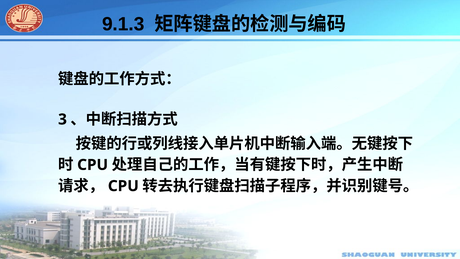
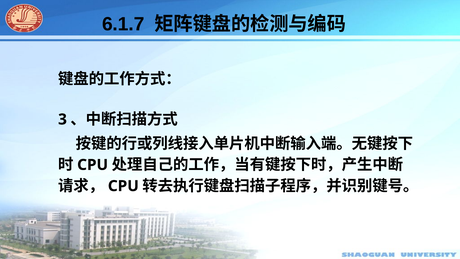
9.1.3: 9.1.3 -> 6.1.7 (123, 24)
